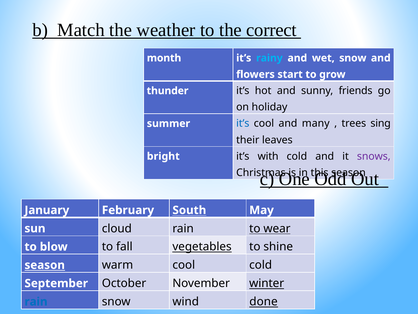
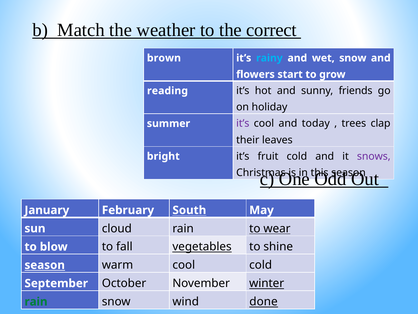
month: month -> brown (164, 58)
thunder: thunder -> reading (167, 91)
it’s colour: blue -> purple (243, 123)
many: many -> today (316, 123)
sing: sing -> clap (381, 123)
with: with -> fruit (268, 156)
rain colour: blue -> green (36, 301)
